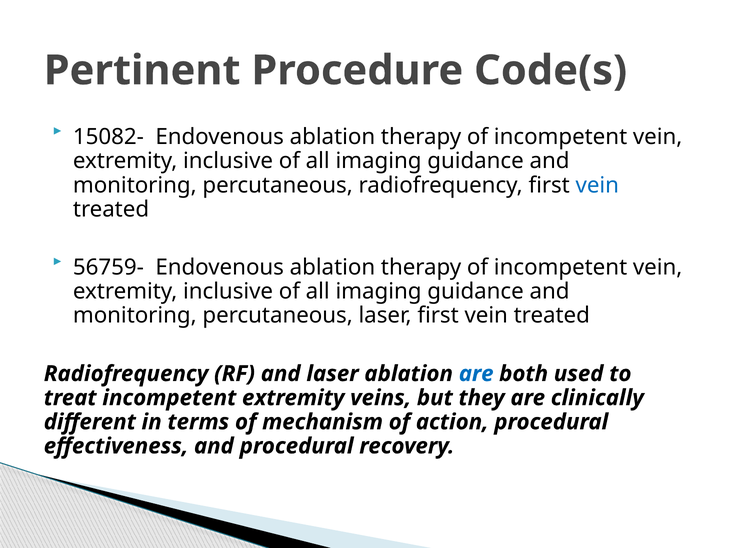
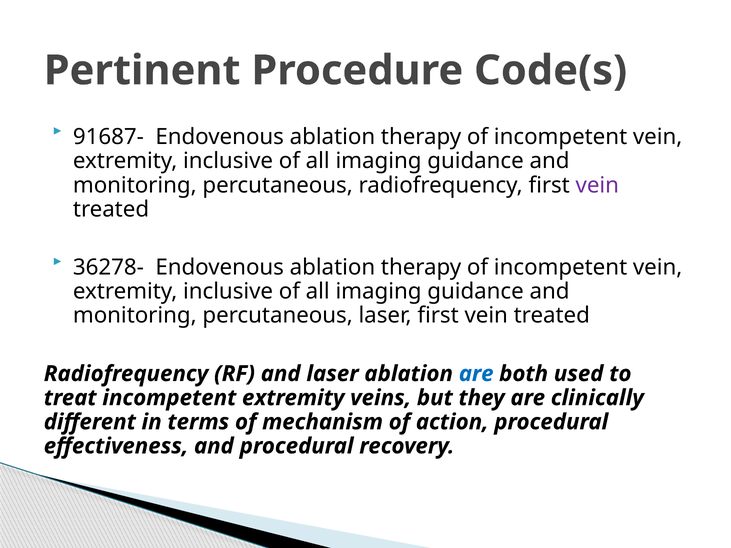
15082-: 15082- -> 91687- (108, 137)
vein colour: blue -> purple (597, 185)
56759-: 56759- -> 36278- (108, 268)
